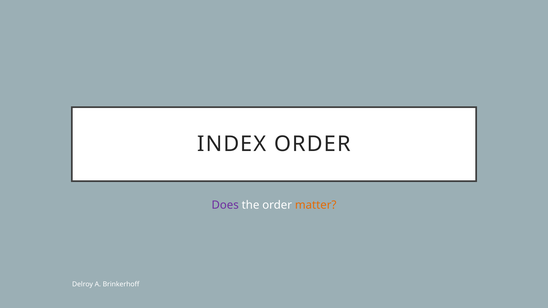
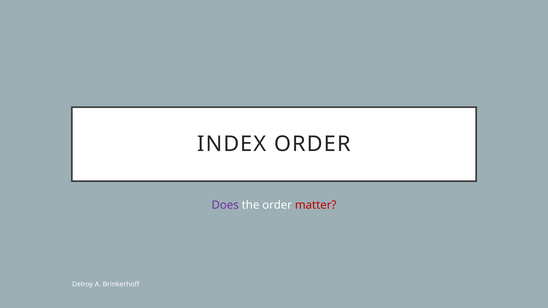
matter colour: orange -> red (316, 205)
